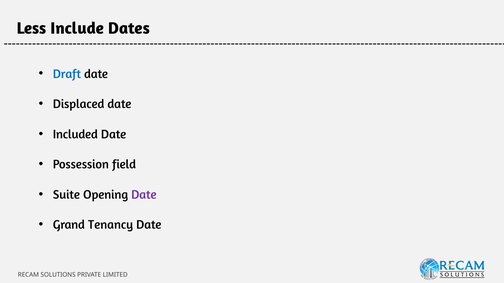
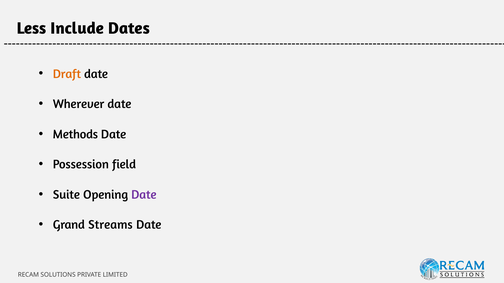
Draft colour: blue -> orange (67, 74)
Displaced: Displaced -> Wherever (79, 104)
Included: Included -> Methods (75, 134)
Tenancy: Tenancy -> Streams (110, 225)
